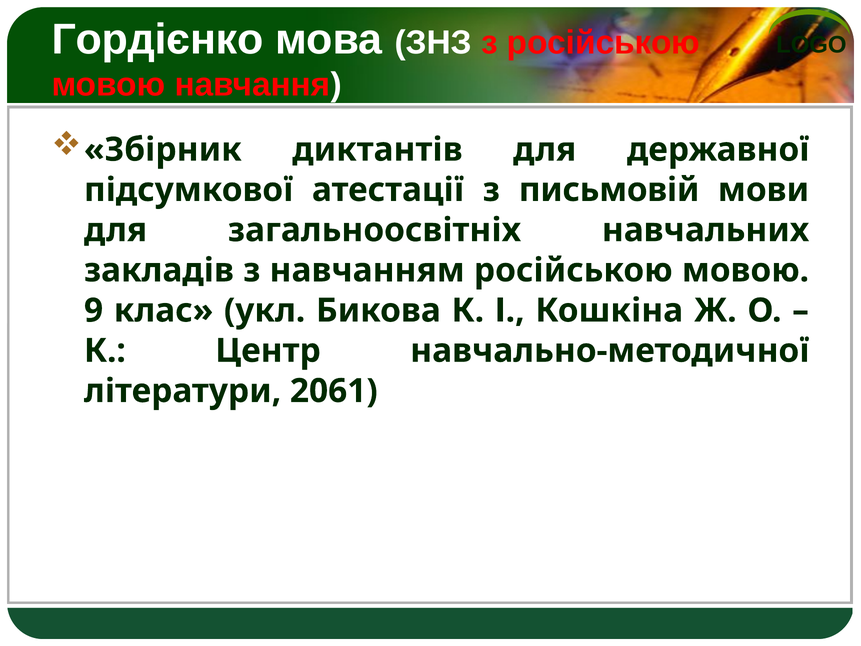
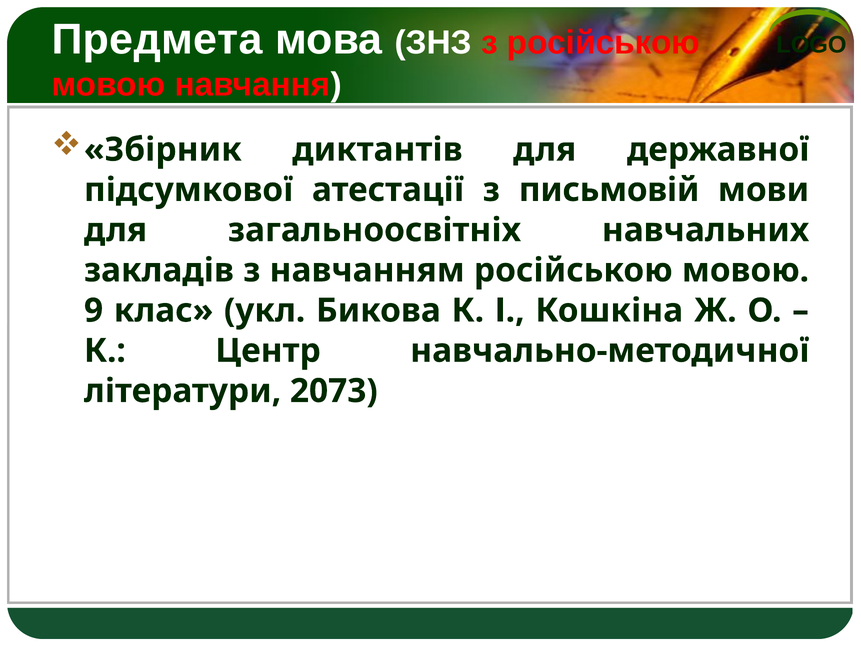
Гордієнко: Гордієнко -> Предмета (157, 39)
2061: 2061 -> 2073 (334, 391)
